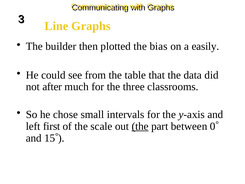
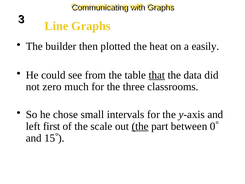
bias: bias -> heat (159, 46)
that underline: none -> present (157, 75)
after: after -> zero (52, 87)
